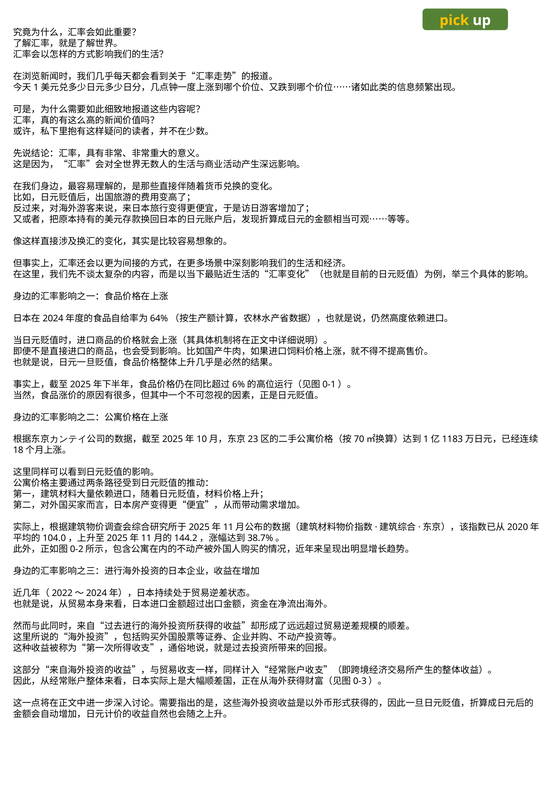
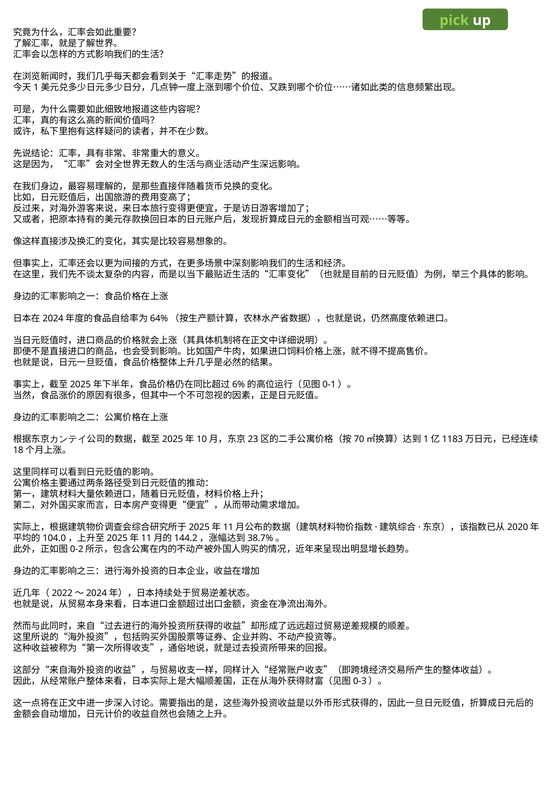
pick colour: yellow -> light green (454, 20)
